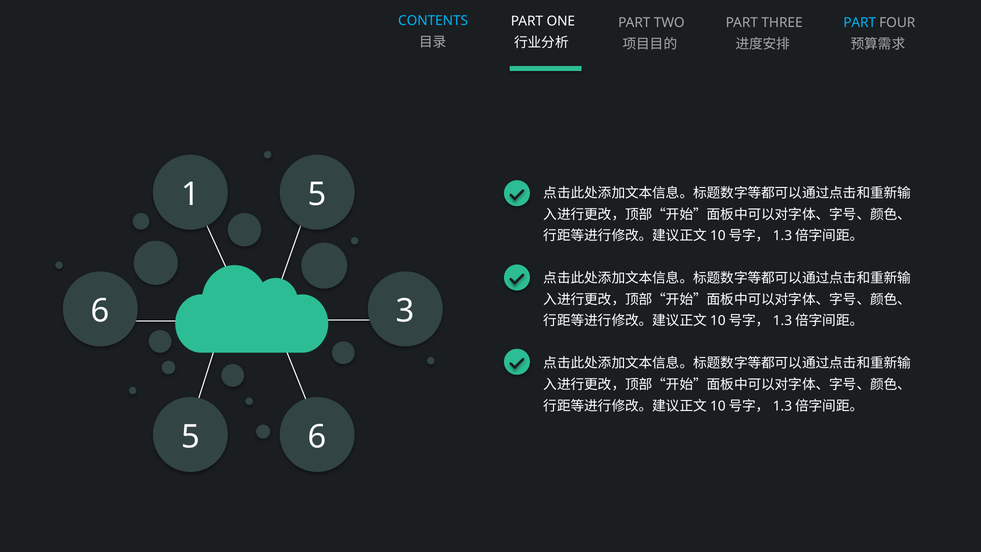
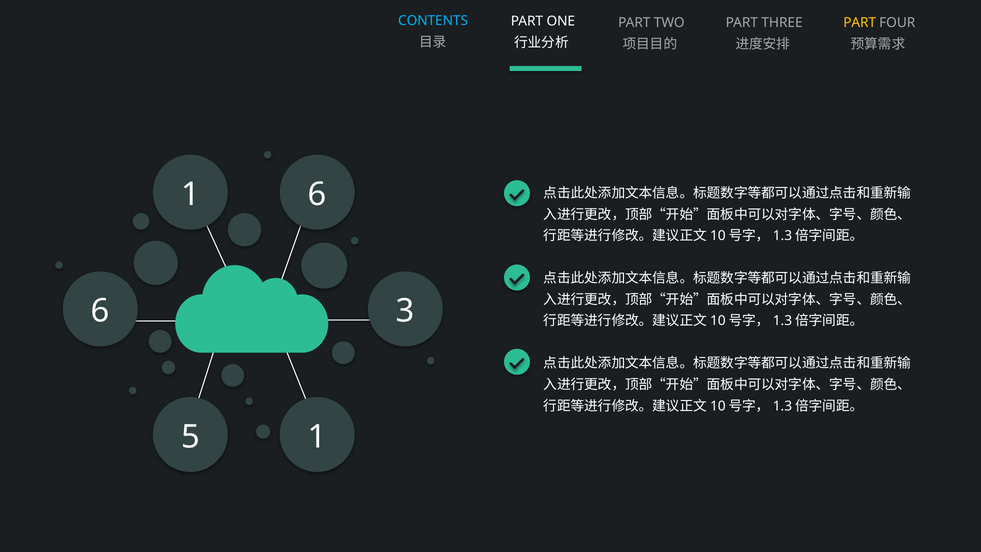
PART colour: light blue -> yellow (860, 23)
1 5: 5 -> 6 (317, 194)
6: 6 -> 1 (317, 437)
